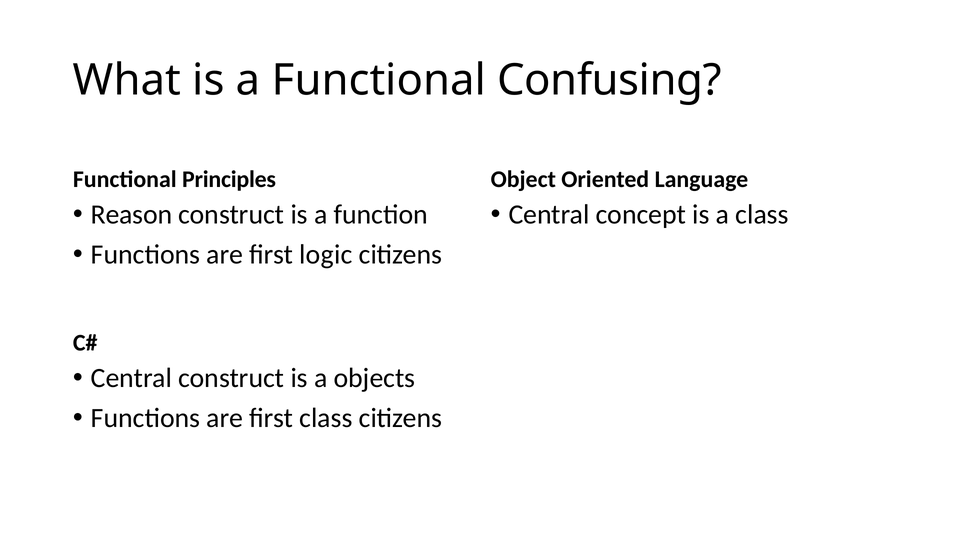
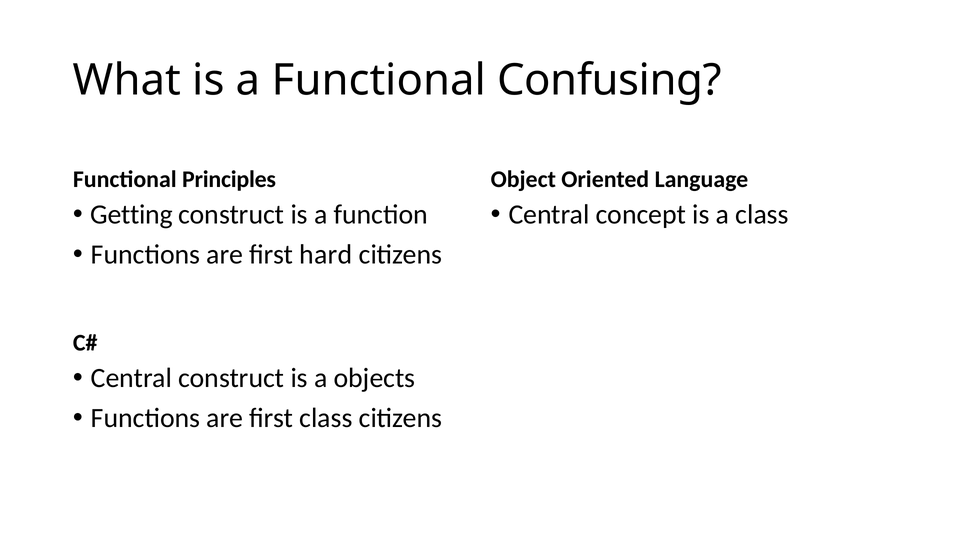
Reason: Reason -> Getting (132, 215)
logic: logic -> hard (326, 255)
